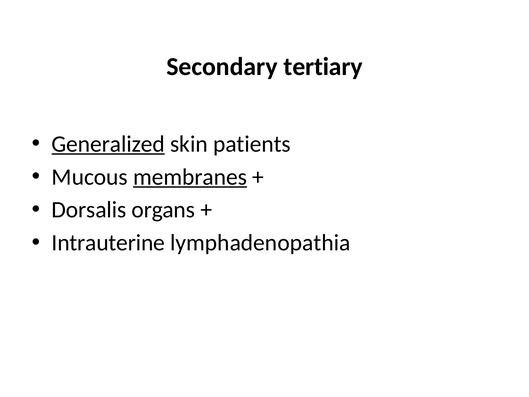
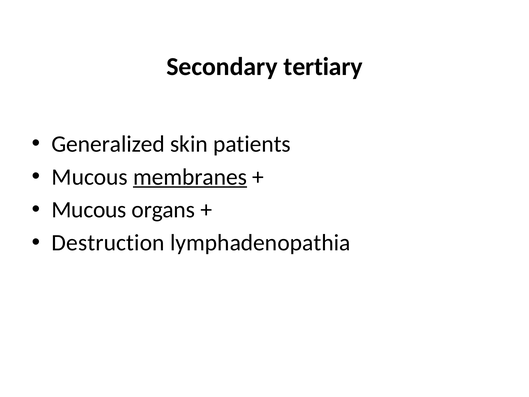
Generalized underline: present -> none (108, 144)
Dorsalis: Dorsalis -> Mucous (89, 210)
Intrauterine: Intrauterine -> Destruction (108, 243)
